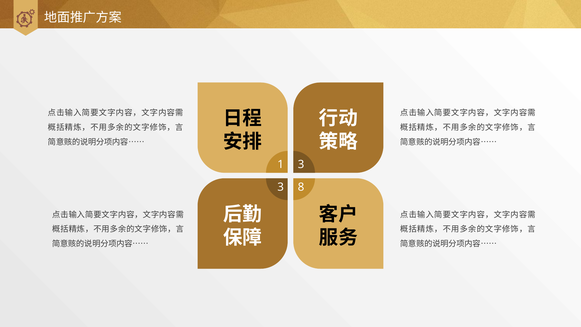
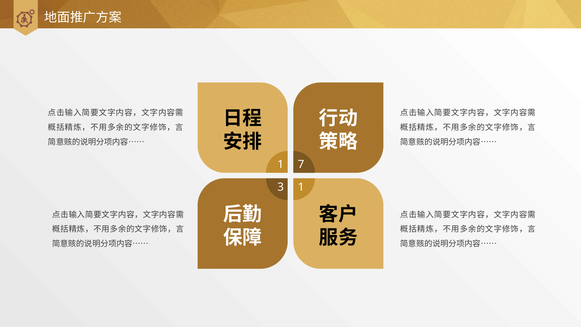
1 3: 3 -> 7 (301, 164)
3 8: 8 -> 1 (301, 187)
